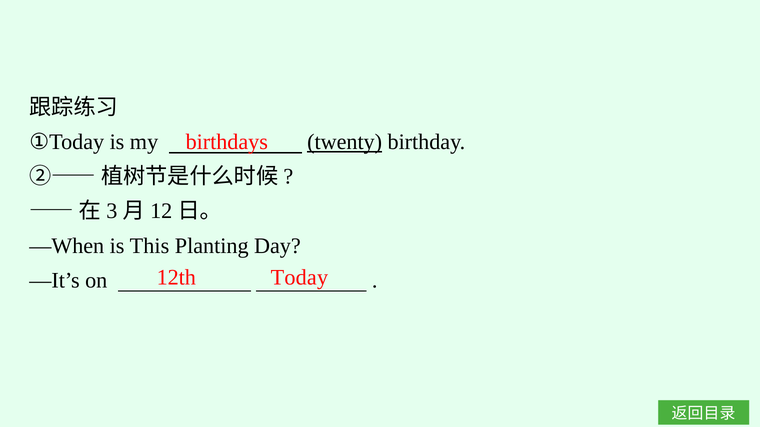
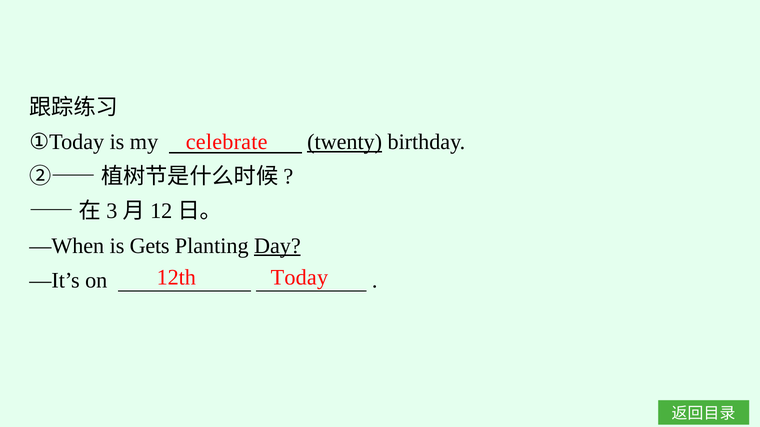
birthdays: birthdays -> celebrate (227, 142)
This: This -> Gets (150, 246)
Day underline: none -> present (277, 246)
